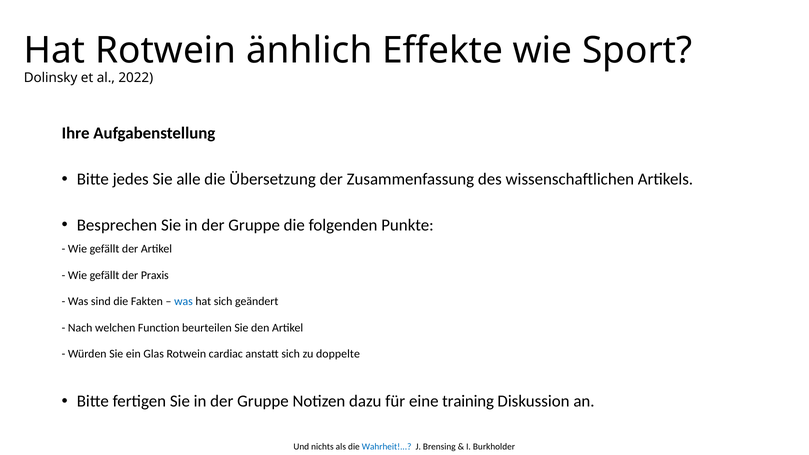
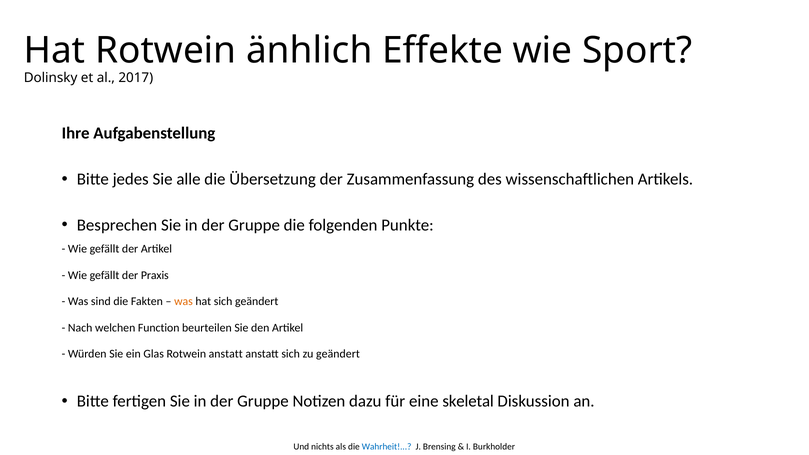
2022: 2022 -> 2017 (136, 78)
was colour: blue -> orange (183, 302)
Rotwein cardiac: cardiac -> anstatt (226, 354)
zu doppelte: doppelte -> geändert (338, 354)
training: training -> skeletal (468, 401)
